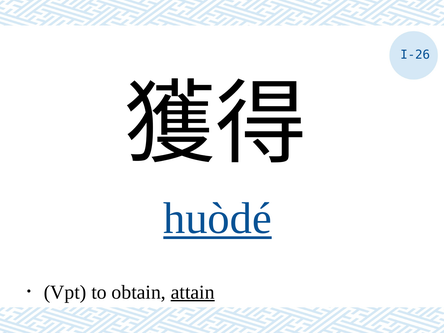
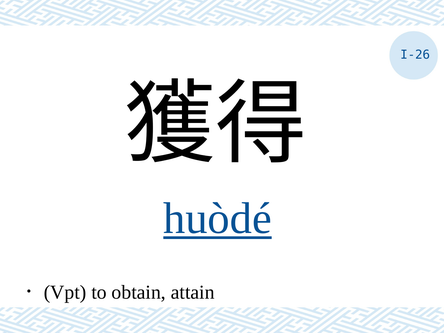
attain underline: present -> none (193, 292)
